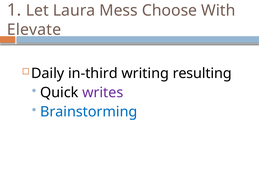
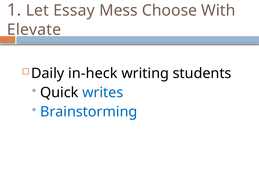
Laura: Laura -> Essay (74, 11)
in-third: in-third -> in-heck (93, 74)
resulting: resulting -> students (202, 74)
writes colour: purple -> blue (103, 93)
